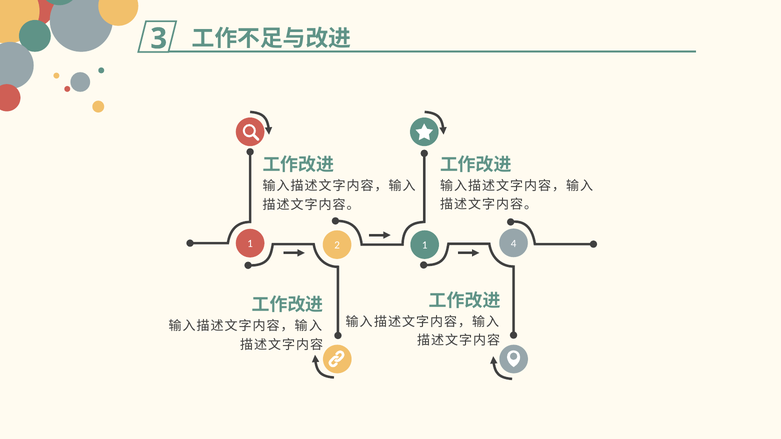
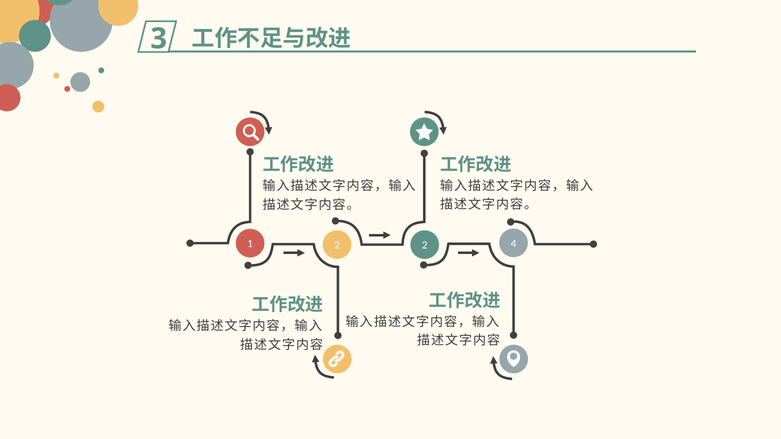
1 1: 1 -> 2 (425, 245)
